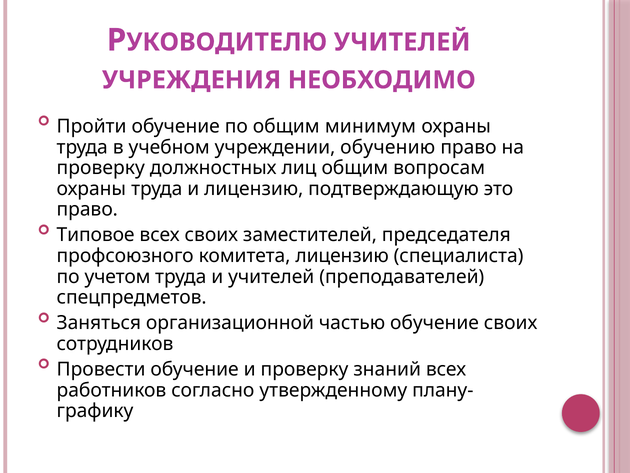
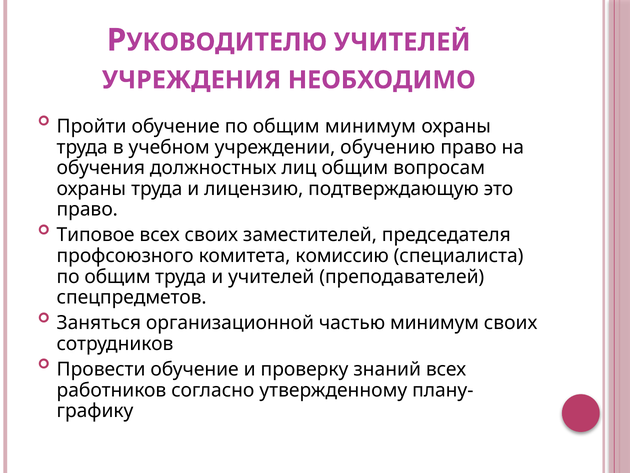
проверку: проверку -> обучения (101, 168)
комитета лицензию: лицензию -> комиссию (342, 256)
учетом: учетом -> общим (117, 276)
частью обучение: обучение -> минимум (435, 323)
